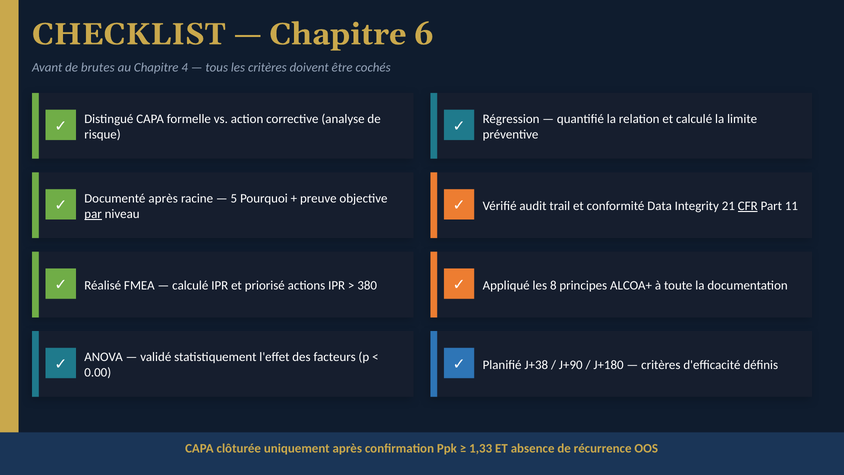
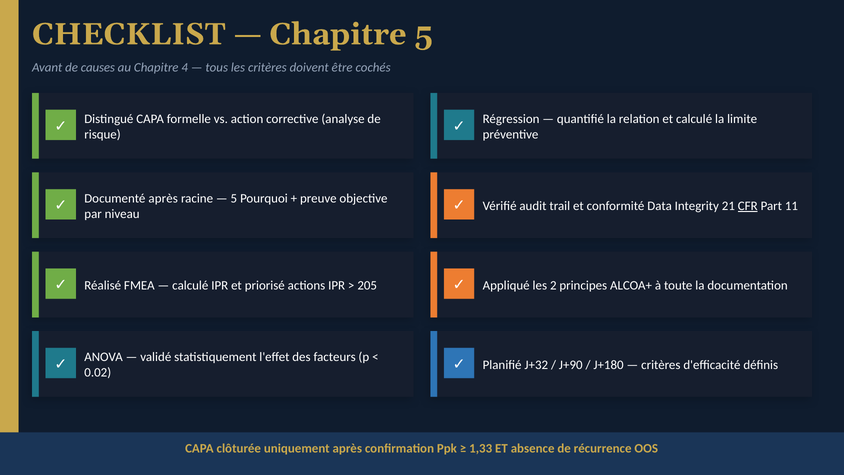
Chapitre 6: 6 -> 5 (424, 34)
brutes: brutes -> causes (98, 68)
par underline: present -> none (93, 214)
380: 380 -> 205 (367, 285)
8: 8 -> 2 (553, 285)
J+38: J+38 -> J+32 (536, 365)
0.00: 0.00 -> 0.02 (98, 372)
